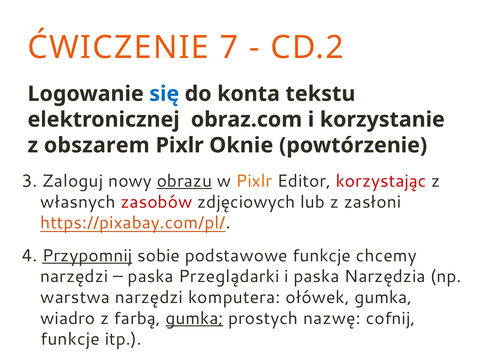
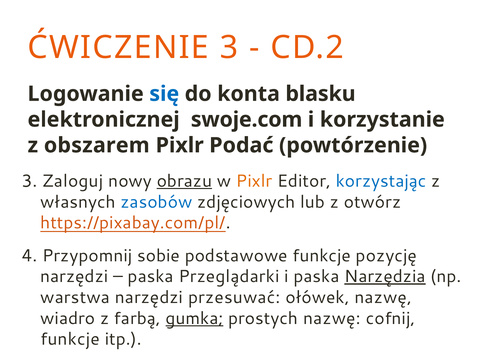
ĆWICZENIE 7: 7 -> 3 (229, 47)
tekstu: tekstu -> blasku (321, 94)
obraz.com: obraz.com -> swoje.com (247, 119)
Oknie: Oknie -> Podać (241, 145)
korzystając colour: red -> blue (381, 181)
zasobów colour: red -> blue (156, 202)
zasłoni: zasłoni -> otwórz (373, 202)
Przypomnij underline: present -> none (87, 255)
chcemy: chcemy -> pozycję (386, 255)
Narzędzia underline: none -> present (385, 276)
komputera: komputera -> przesuwać (234, 297)
ołówek gumka: gumka -> nazwę (383, 297)
